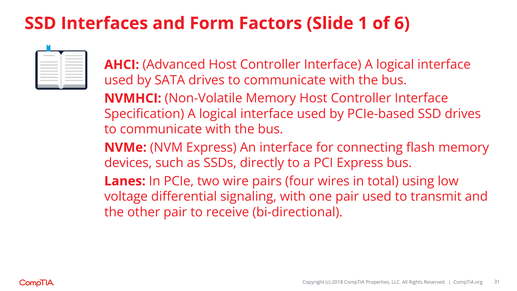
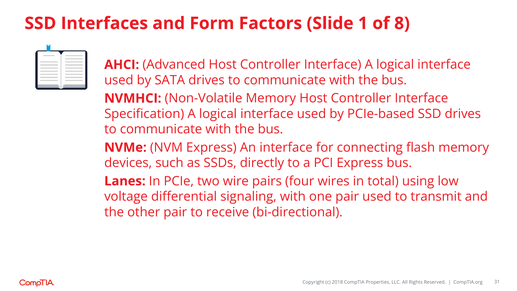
6: 6 -> 8 (402, 23)
